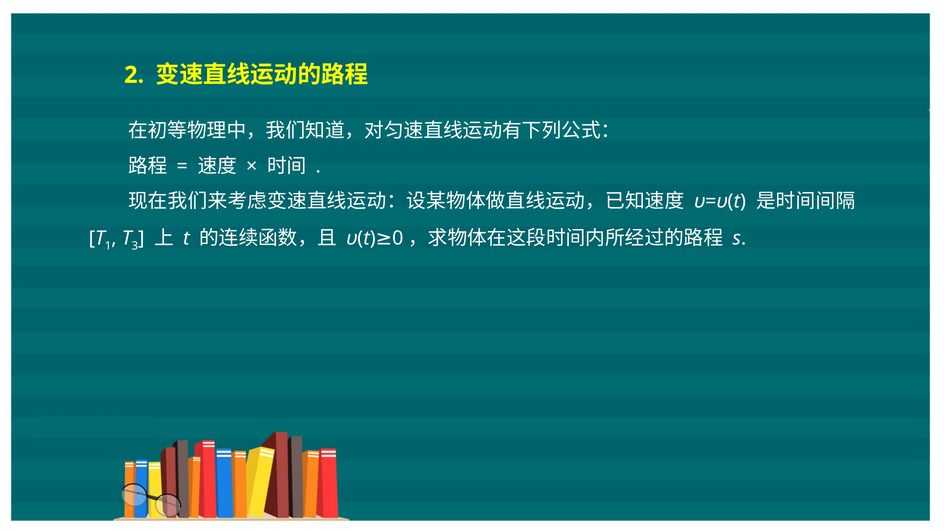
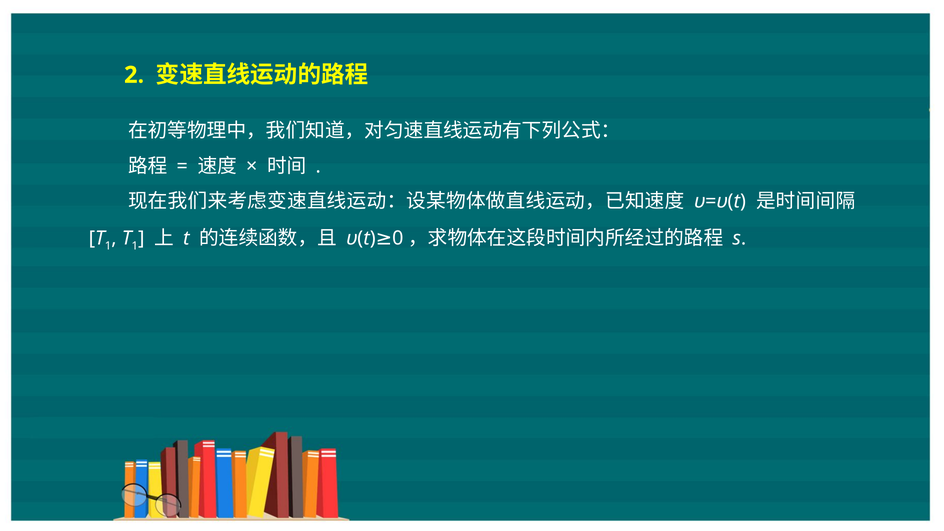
3: 3 -> 1 (135, 246)
